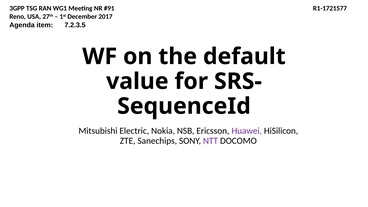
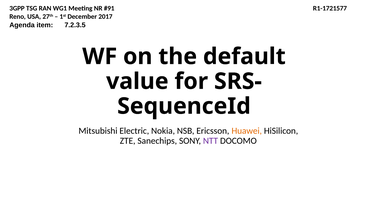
Huawei colour: purple -> orange (247, 131)
